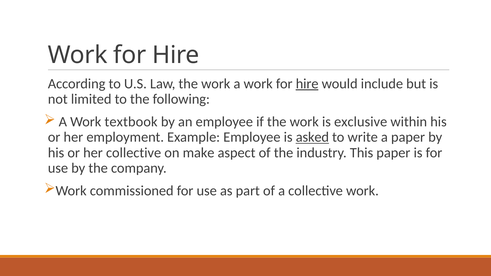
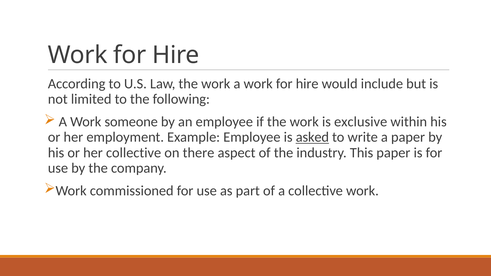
hire underline: present -> none (307, 84)
textbook: textbook -> someone (131, 122)
make: make -> there (199, 153)
